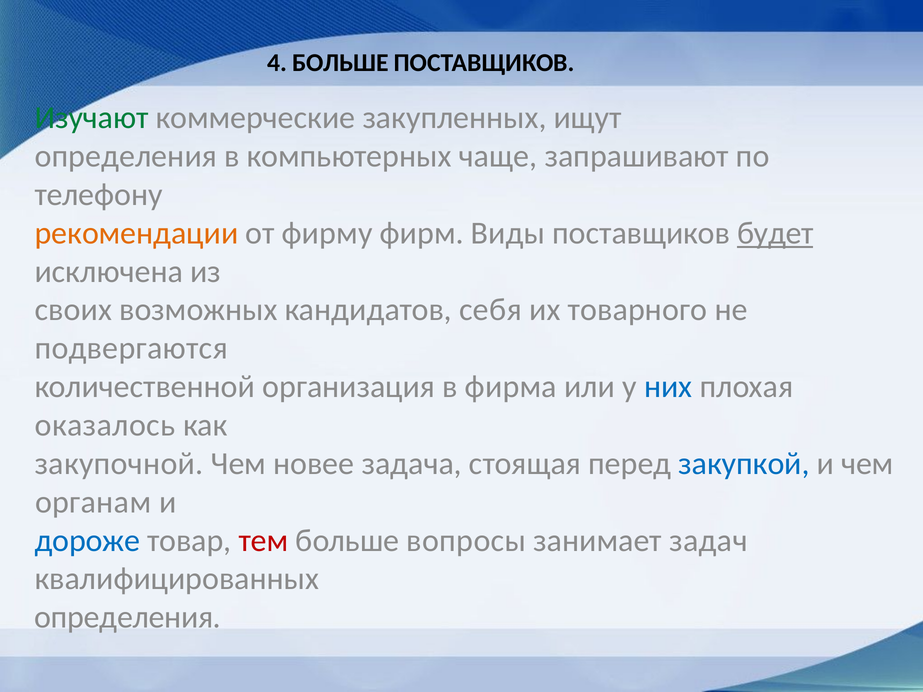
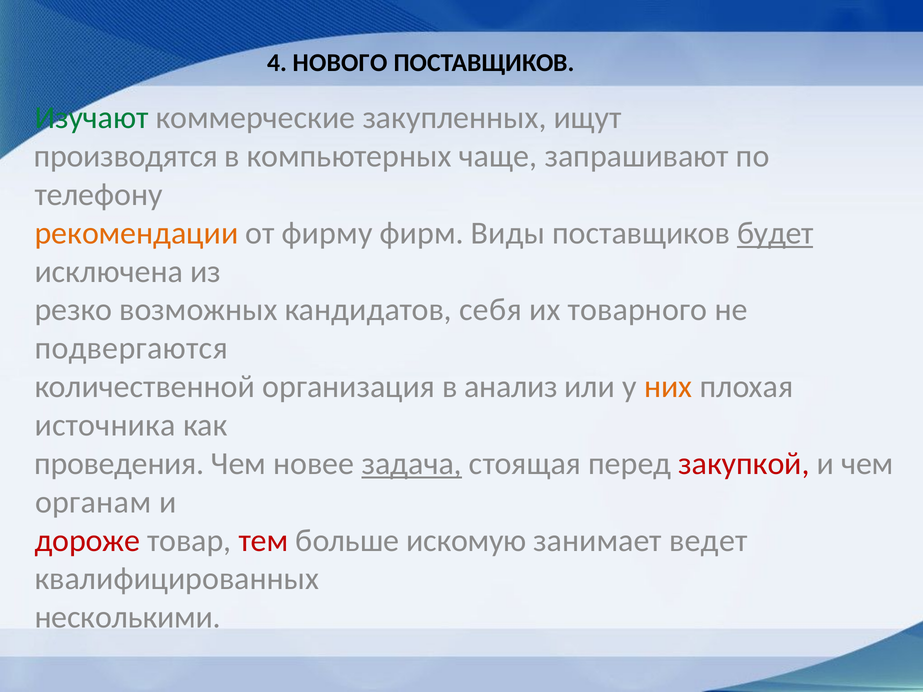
4 БОЛЬШЕ: БОЛЬШЕ -> НОВОГО (340, 63)
определения: определения -> производятся (126, 156)
своих: своих -> резко (73, 310)
фирма: фирма -> анализ (511, 387)
них colour: blue -> orange (668, 387)
оказалось: оказалось -> источника (105, 425)
закупочной: закупочной -> проведения (119, 464)
задача underline: none -> present (412, 464)
закупкой colour: blue -> red (744, 464)
дороже colour: blue -> red (87, 541)
вопросы: вопросы -> искомую (466, 541)
задач: задач -> ведет (708, 541)
определения: определения -> несколькими (128, 618)
